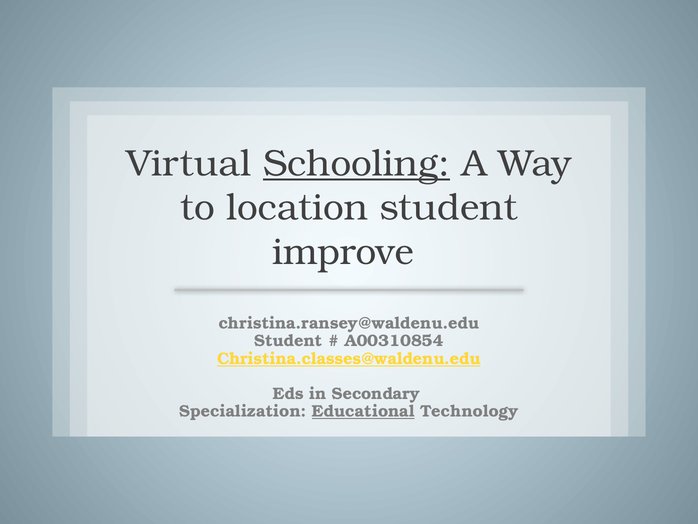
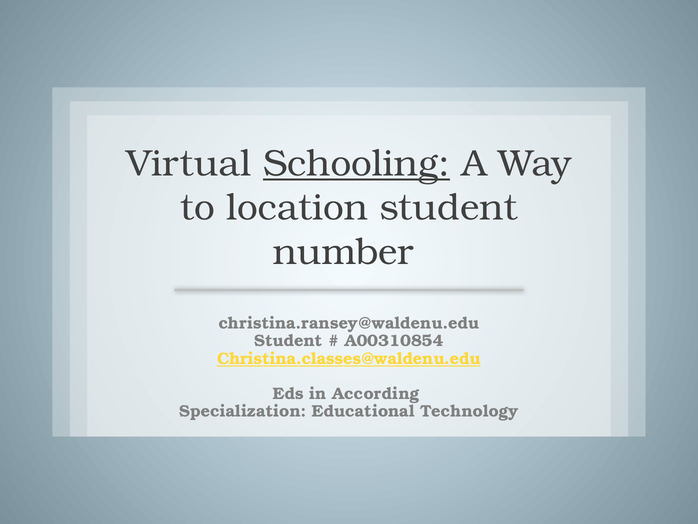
improve: improve -> number (343, 252)
Secondary: Secondary -> According (376, 393)
Educational underline: present -> none (363, 411)
